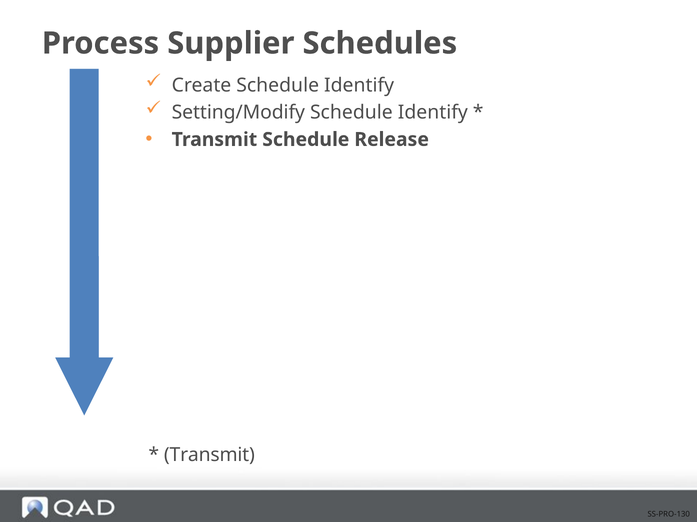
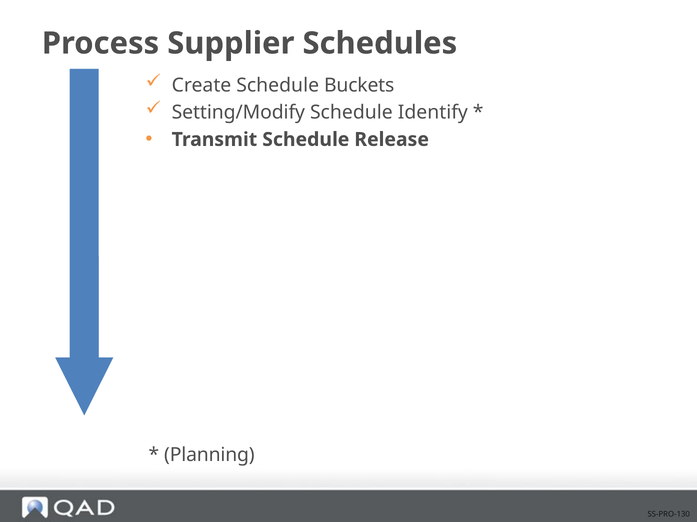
Create Schedule Identify: Identify -> Buckets (359, 85)
Transmit: Transmit -> Planning (209, 455)
